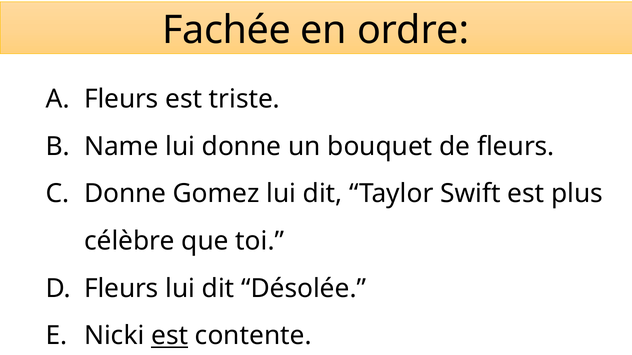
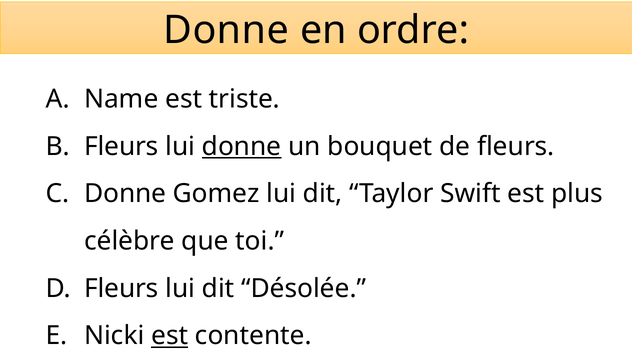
Fachée: Fachée -> Donne (226, 30)
Fleurs: Fleurs -> Name (121, 99)
Name: Name -> Fleurs (121, 147)
donne underline: none -> present (242, 147)
